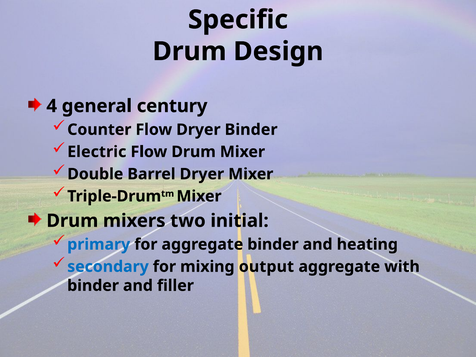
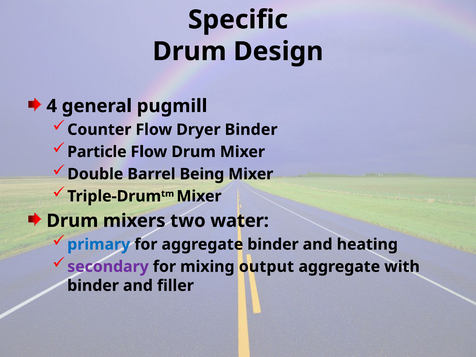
century: century -> pugmill (172, 106)
Electric: Electric -> Particle (97, 152)
Barrel Dryer: Dryer -> Being (202, 174)
initial: initial -> water (240, 221)
secondary colour: blue -> purple (108, 267)
